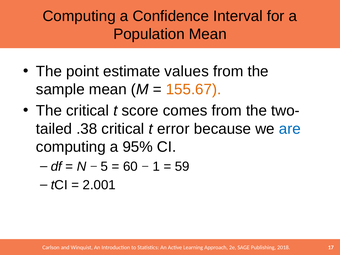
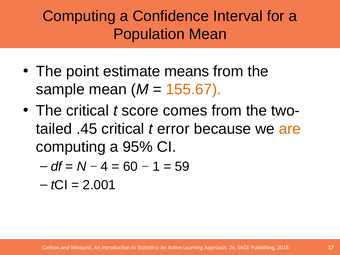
values: values -> means (187, 71)
.38: .38 -> .45 (87, 129)
are colour: blue -> orange (290, 129)
5: 5 -> 4 (104, 166)
